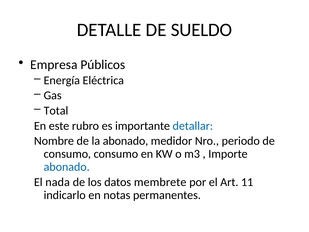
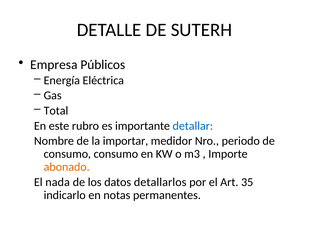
SUELDO: SUELDO -> SUTERH (201, 30)
la abonado: abonado -> importar (125, 141)
abonado colour: blue -> orange (67, 167)
membrete: membrete -> detallarlos (160, 182)
11: 11 -> 35 (247, 182)
